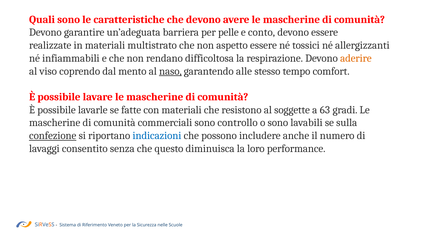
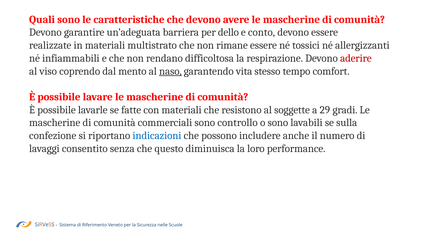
pelle: pelle -> dello (228, 32)
aspetto: aspetto -> rimane (232, 45)
aderire colour: orange -> red (356, 58)
alle: alle -> vita (244, 71)
63: 63 -> 29 (325, 110)
confezione underline: present -> none (53, 136)
